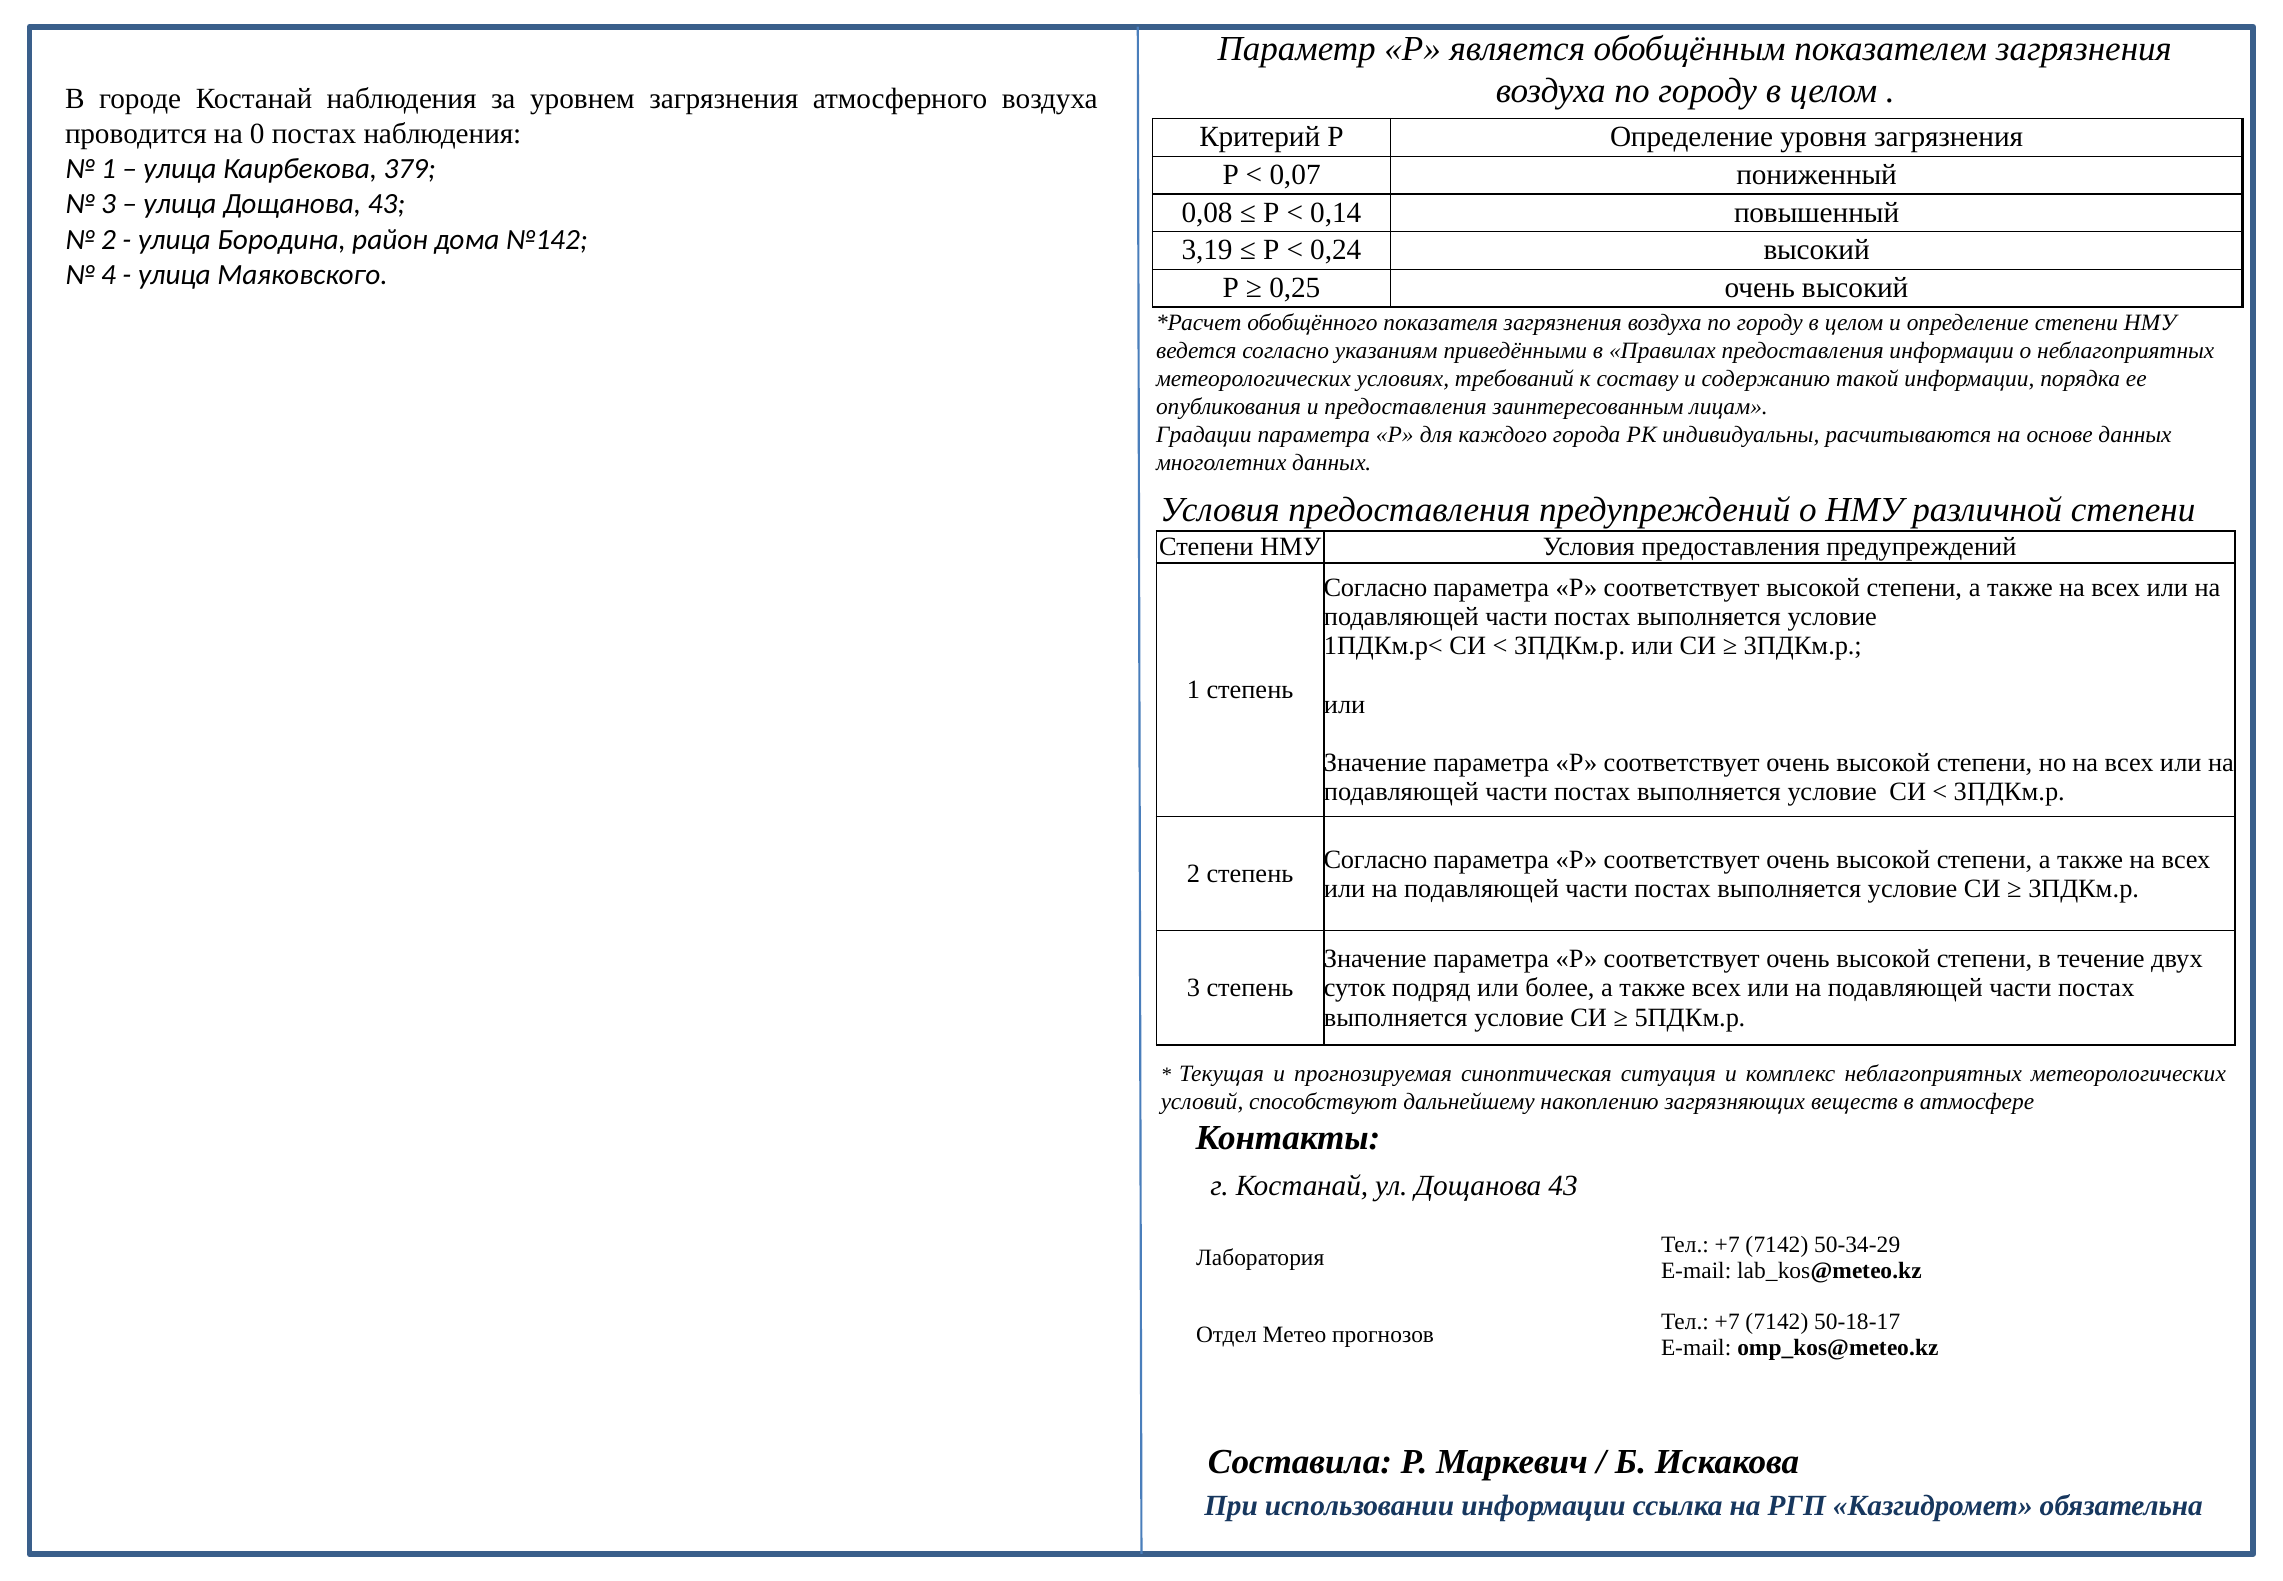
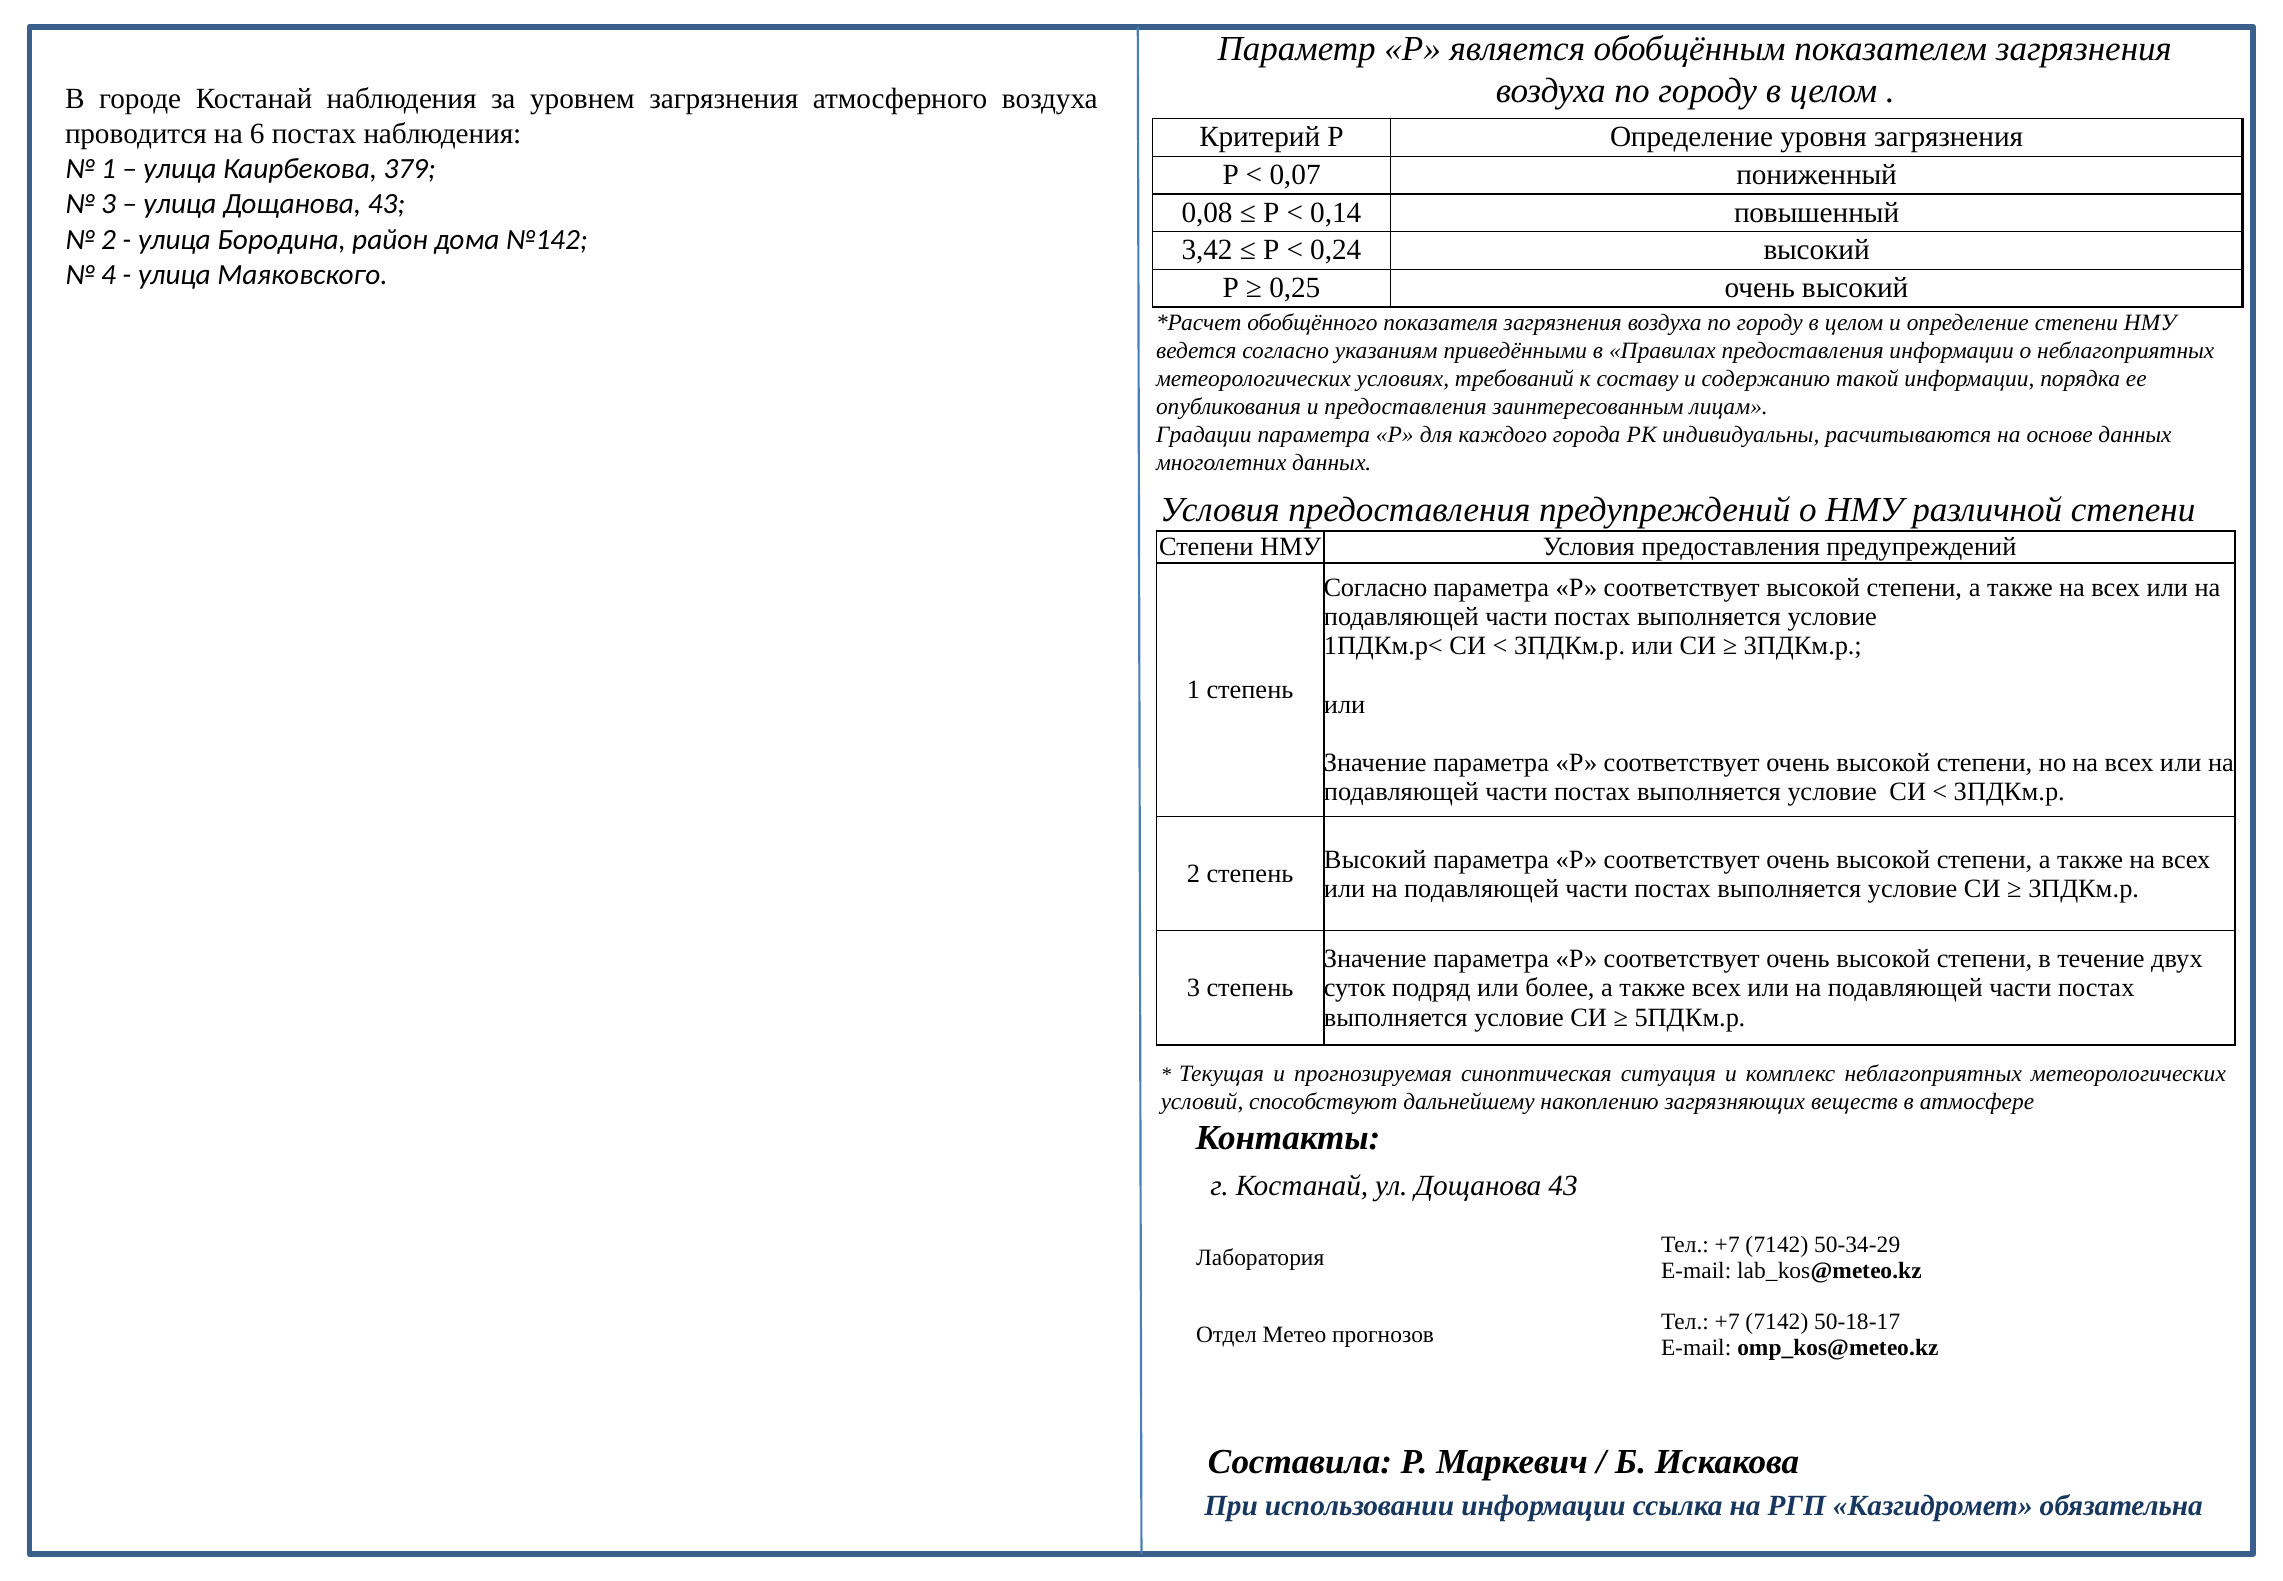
0: 0 -> 6 (257, 134)
3,19: 3,19 -> 3,42 (1207, 250)
Согласно: Согласно -> Высокий (1375, 859)
